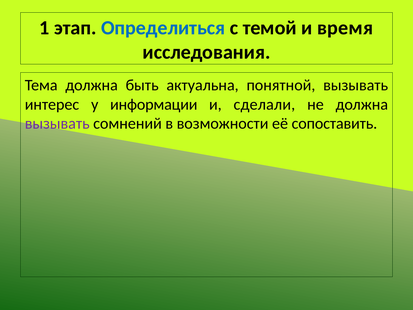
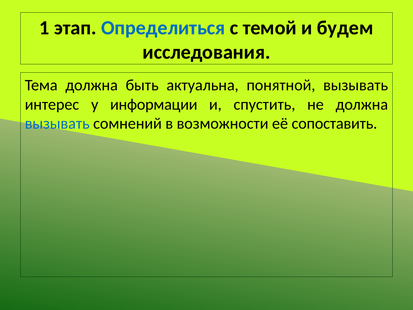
время: время -> будем (345, 28)
сделали: сделали -> спустить (264, 104)
вызывать colour: purple -> blue (57, 124)
